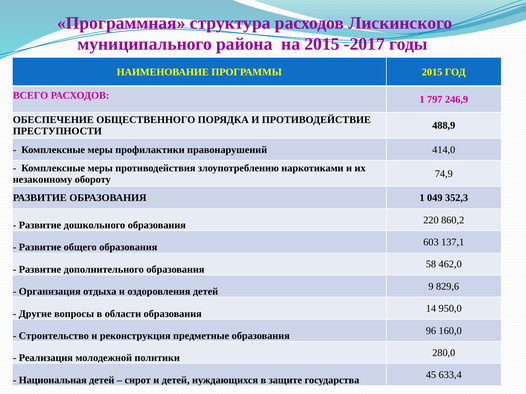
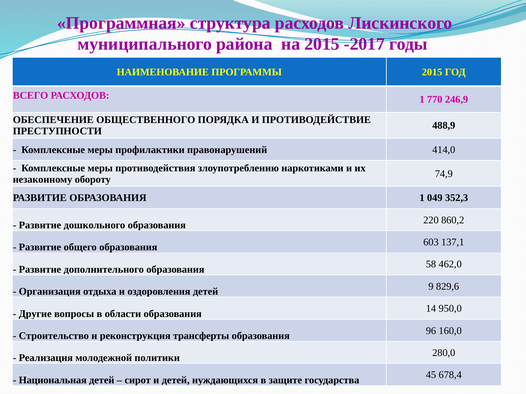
797: 797 -> 770 (435, 100)
предметные: предметные -> трансферты (201, 336)
633,4: 633,4 -> 678,4 (450, 375)
